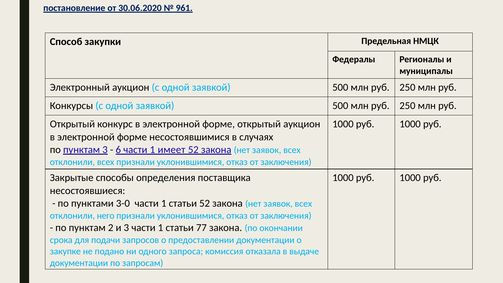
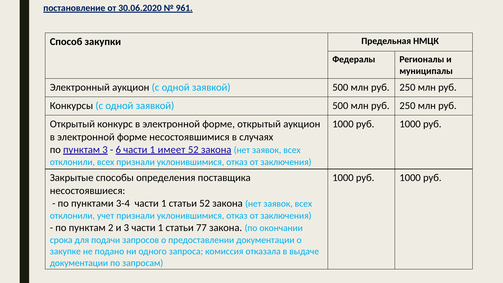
3-0: 3-0 -> 3-4 (123, 203)
него: него -> учет (106, 216)
